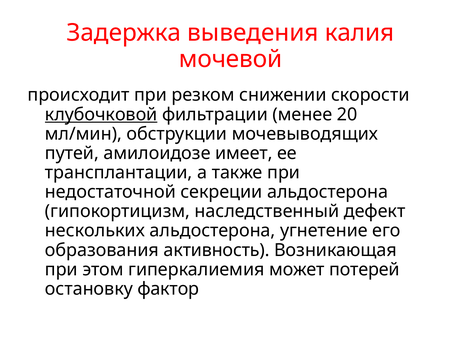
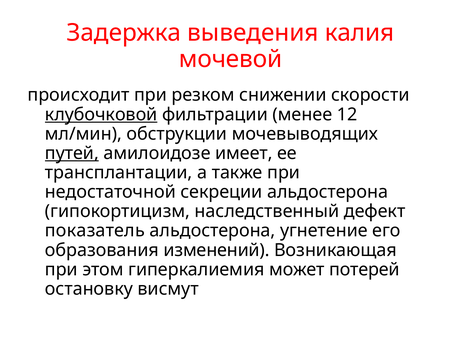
20: 20 -> 12 (347, 114)
путей underline: none -> present (72, 153)
нескольких: нескольких -> показатель (95, 231)
активность: активность -> изменений (217, 250)
фактор: фактор -> висмут (168, 289)
